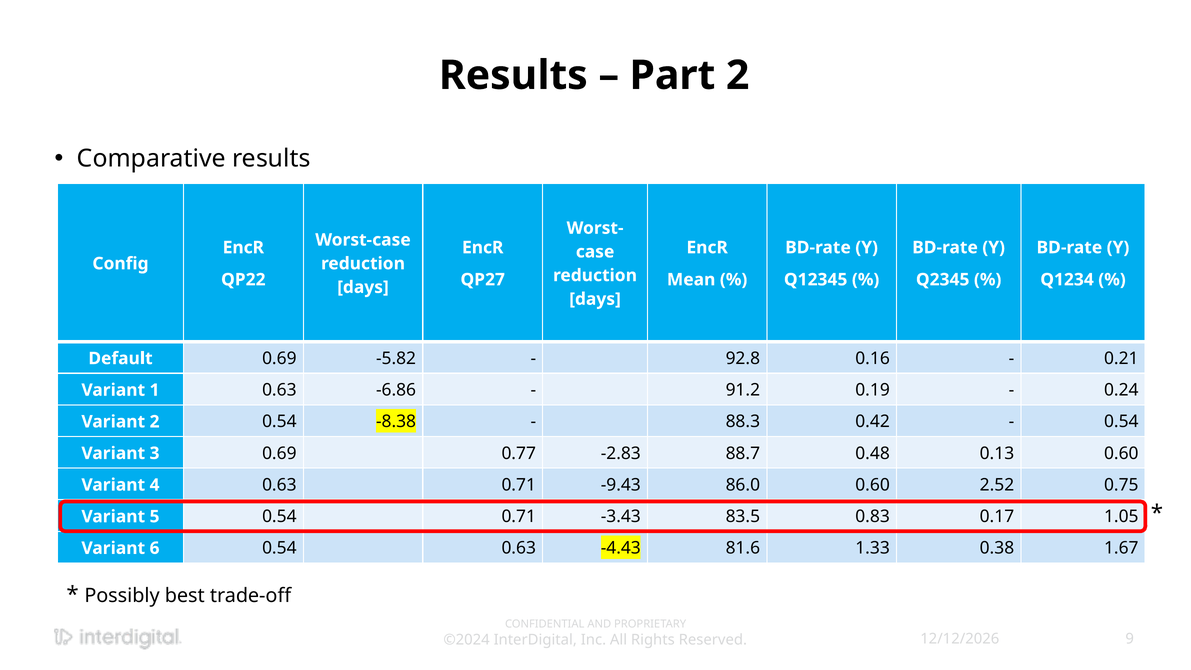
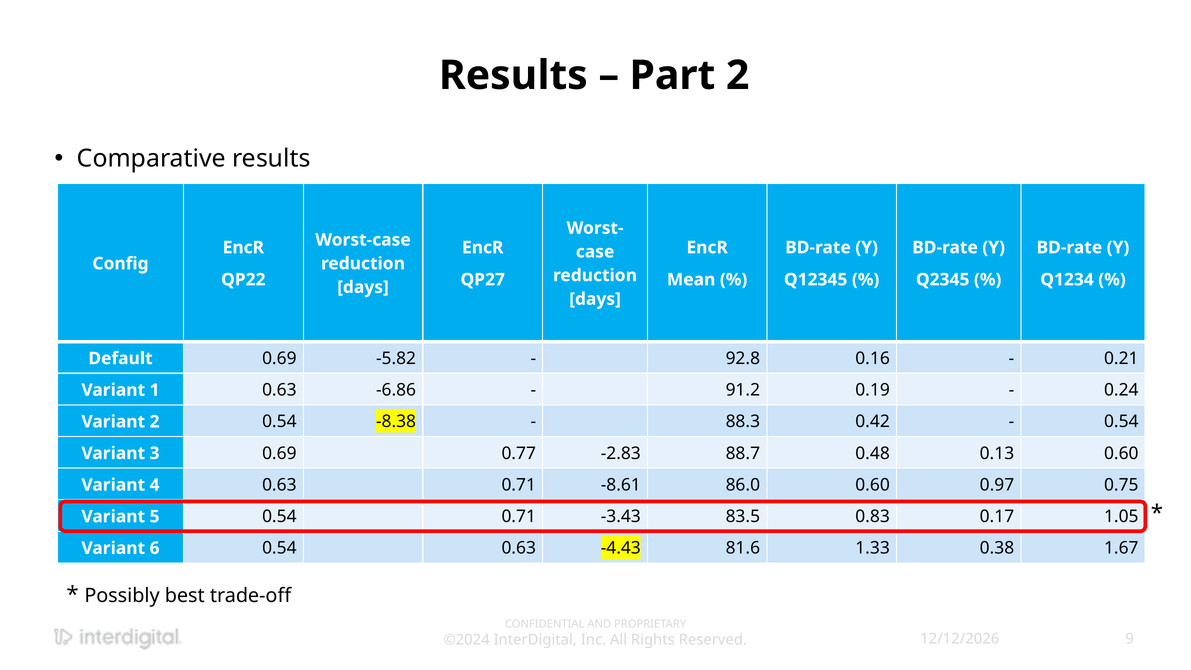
-9.43: -9.43 -> -8.61 (621, 485)
2.52: 2.52 -> 0.97 (997, 485)
